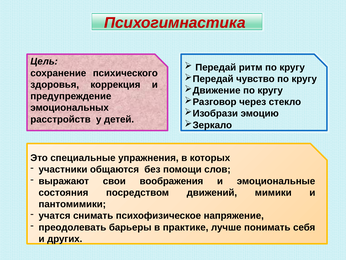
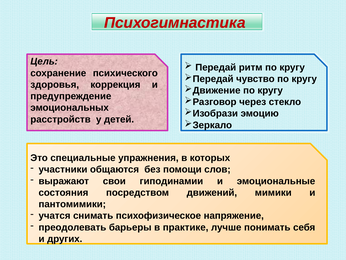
воображения: воображения -> гиподинамии (171, 181)
